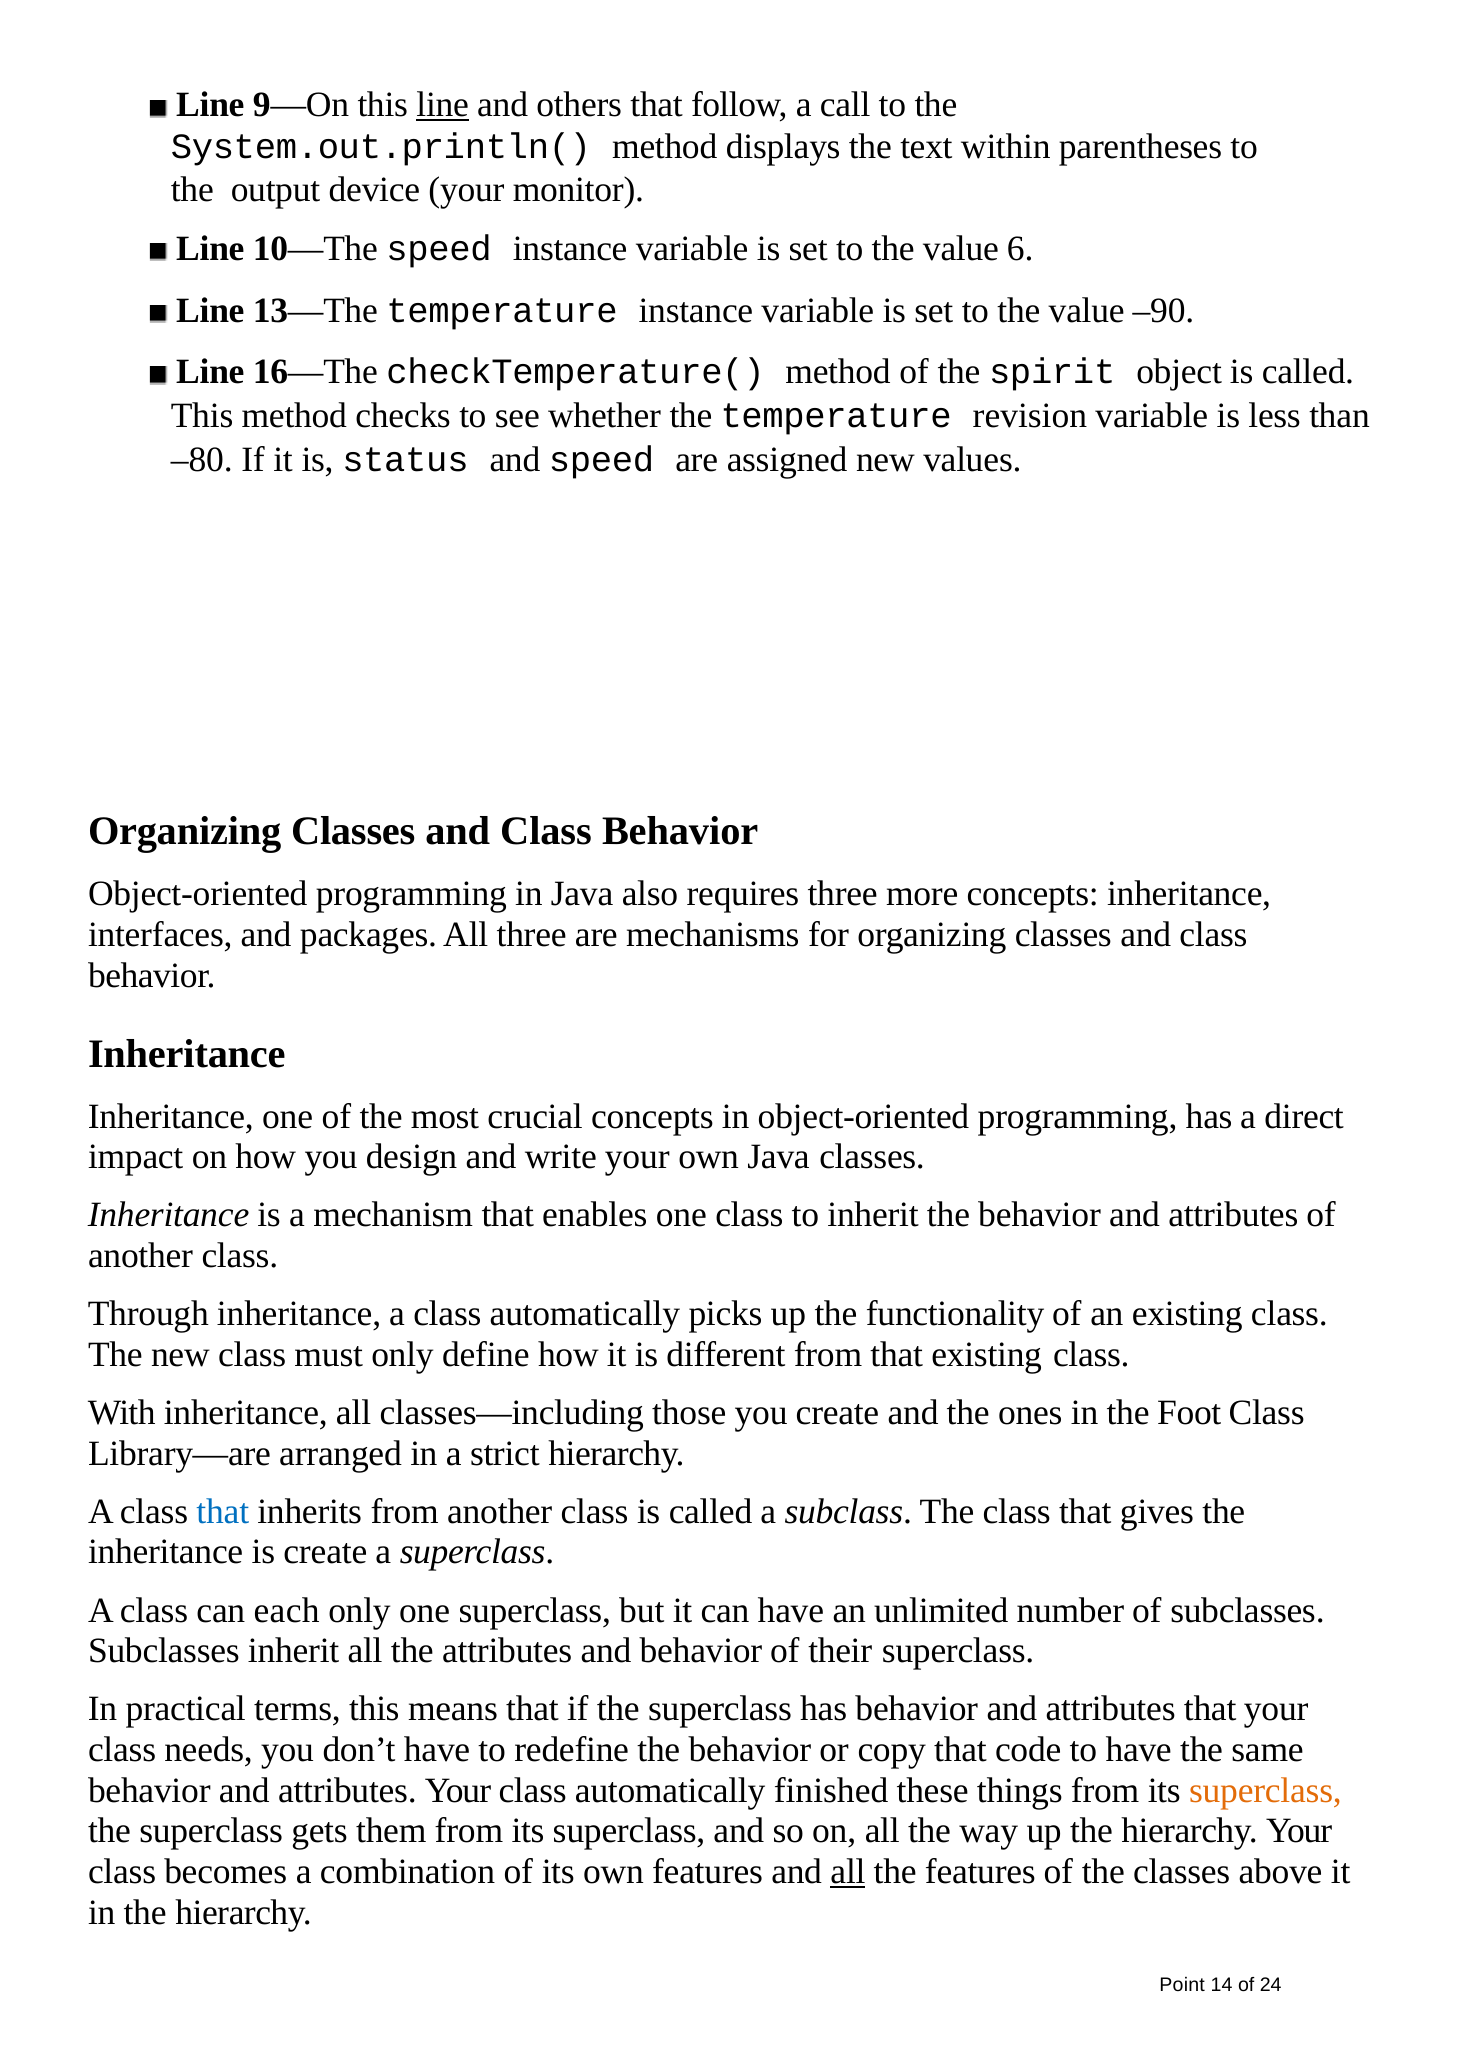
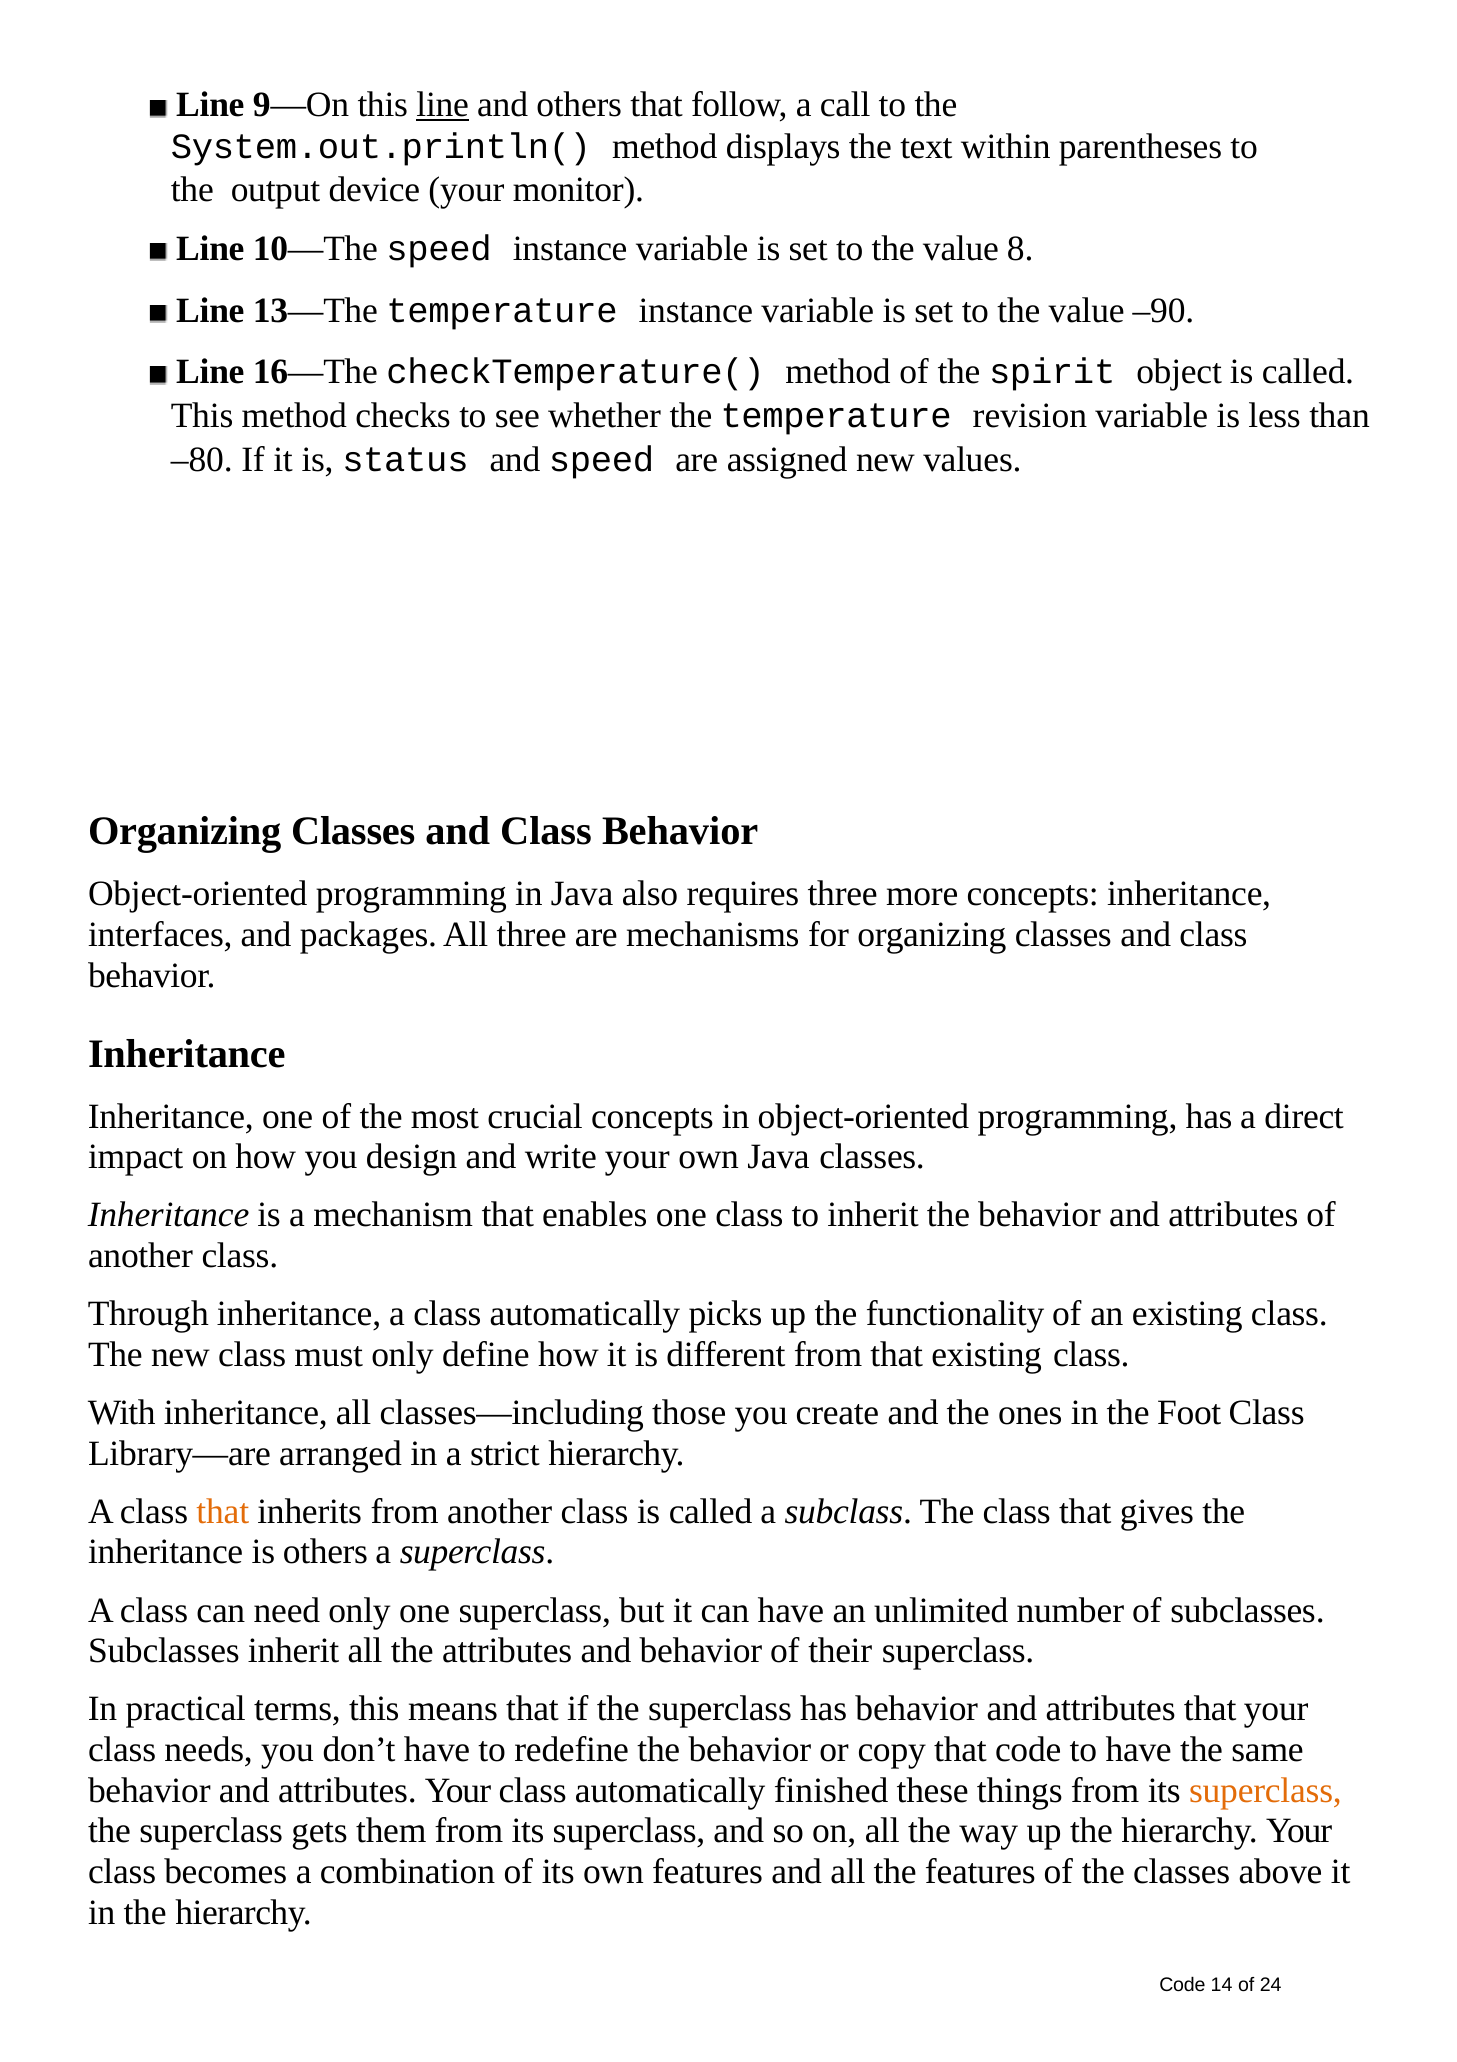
6: 6 -> 8 (1020, 249)
that colour: blue -> orange (223, 1511)
is create: create -> others (325, 1552)
each: each -> need (287, 1610)
all underline: present -> none (848, 1872)
Point: Point -> Code (1182, 1985)
